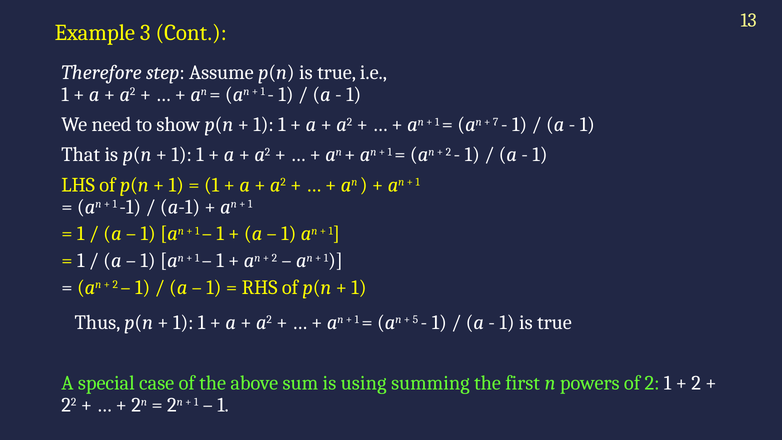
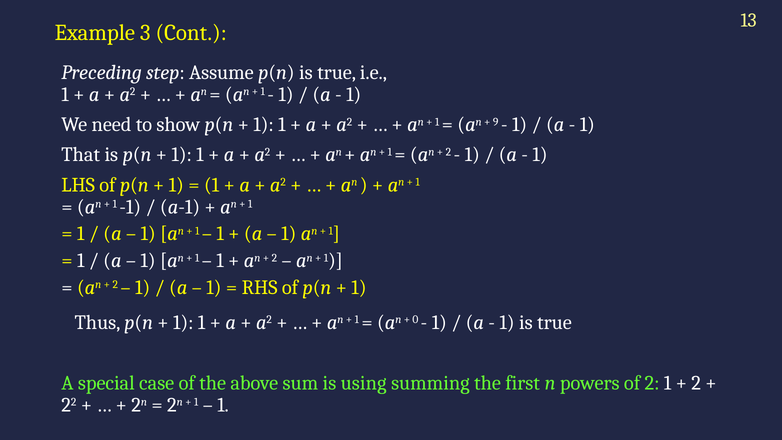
Therefore: Therefore -> Preceding (102, 72)
7: 7 -> 9 (496, 122)
5: 5 -> 0 (415, 320)
